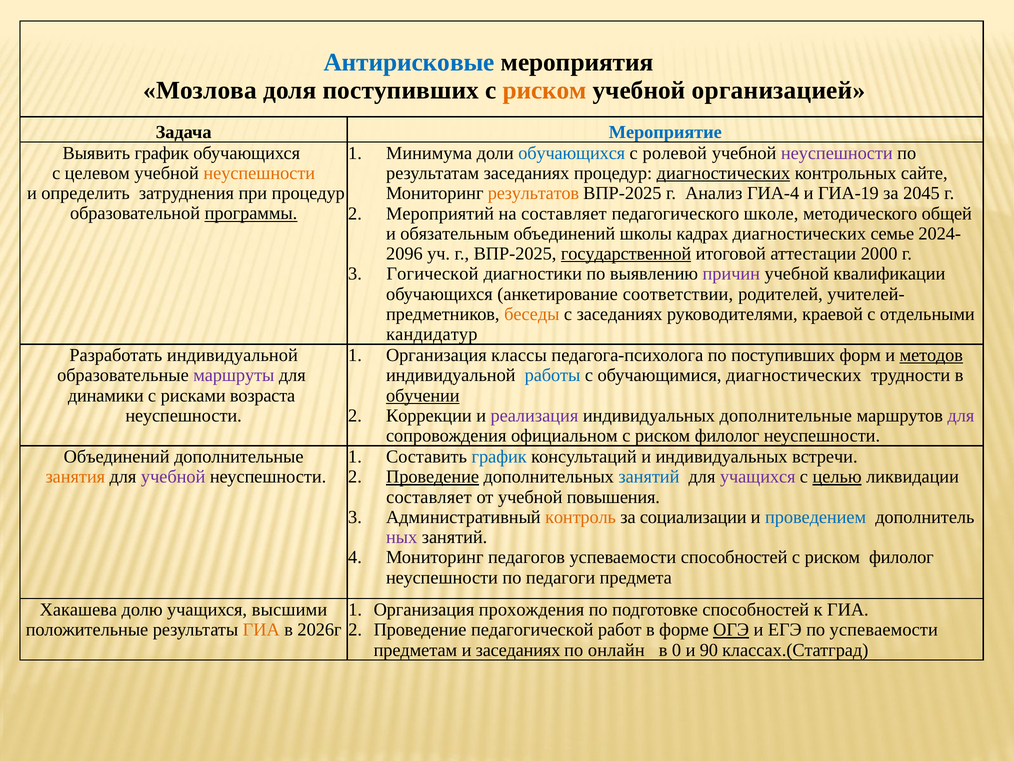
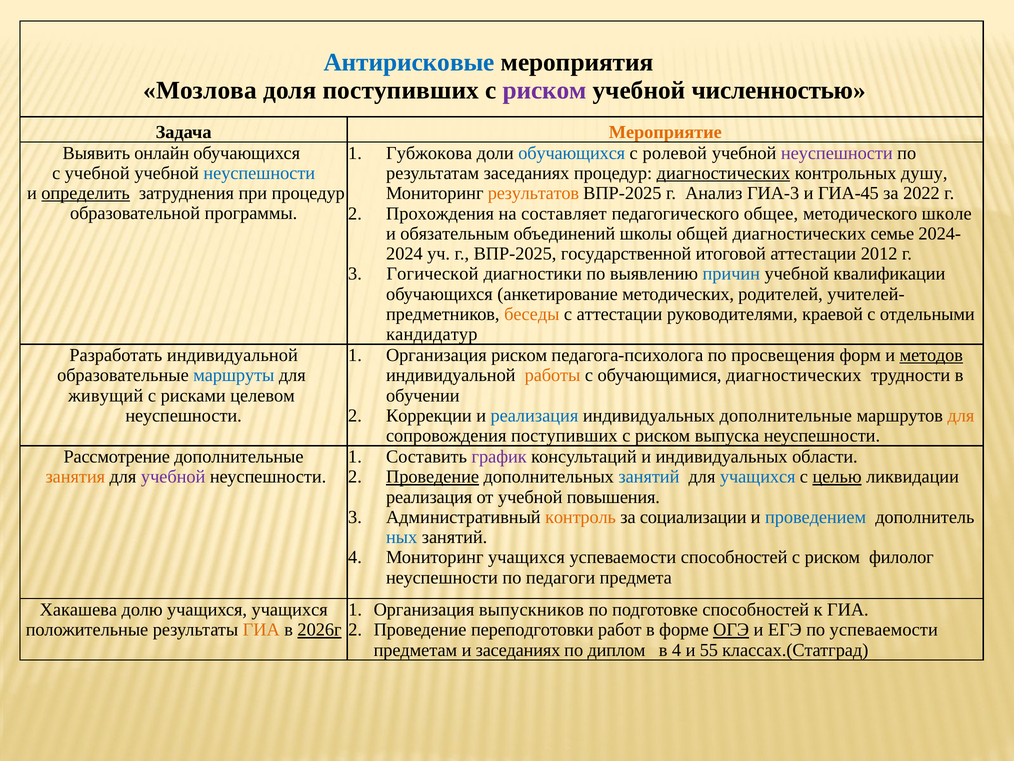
риском colour: orange -> purple (545, 90)
организацией: организацией -> численностью (779, 90)
Мероприятие colour: blue -> orange (665, 132)
Выявить график: график -> онлайн (162, 153)
Минимума: Минимума -> Губжокова (429, 153)
с целевом: целевом -> учебной (97, 173)
неуспешности colour: orange -> blue (259, 173)
сайте: сайте -> душу (924, 173)
определить underline: none -> present (86, 193)
ГИА-4: ГИА-4 -> ГИА-3 (773, 193)
ГИА-19: ГИА-19 -> ГИА-45 (848, 193)
2045: 2045 -> 2022 (921, 193)
программы underline: present -> none (251, 213)
Мероприятий: Мероприятий -> Прохождения (440, 213)
школе: школе -> общее (771, 213)
общей: общей -> школе (947, 213)
кадрах: кадрах -> общей (702, 233)
2096: 2096 -> 2024 (404, 254)
государственной underline: present -> none (626, 254)
2000: 2000 -> 2012 (879, 254)
причин colour: purple -> blue (731, 274)
соответствии: соответствии -> методических (678, 294)
с заседаниях: заседаниях -> аттестации (620, 314)
Организация классы: классы -> риском (519, 355)
по поступивших: поступивших -> просвещения (783, 355)
маршруты colour: purple -> blue (234, 375)
работы colour: blue -> orange (553, 375)
динамики: динамики -> живущий (106, 395)
возраста: возраста -> целевом (263, 395)
обучении underline: present -> none (423, 395)
реализация colour: purple -> blue (534, 415)
для colour: purple -> orange (961, 415)
сопровождения официальном: официальном -> поступивших (564, 435)
филолог: филолог -> выпуска (727, 435)
Объединений: Объединений -> Рассмотрение (117, 456)
график colour: blue -> purple (499, 456)
встречи: встречи -> области (825, 456)
учащихся colour: purple -> blue (758, 477)
составляет: составляет -> реализация (429, 497)
ных colour: purple -> blue (402, 537)
Мониторинг педагогов: педагогов -> учащихся (526, 557)
учащихся высшими: высшими -> учащихся (290, 609)
прохождения: прохождения -> выпускников (531, 609)
2026г underline: none -> present (320, 629)
педагогической: педагогической -> переподготовки (532, 629)
онлайн: онлайн -> диплом (616, 650)
в 0: 0 -> 4 (677, 650)
90: 90 -> 55 (709, 650)
